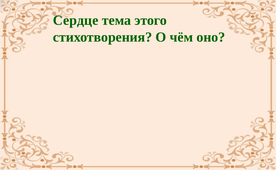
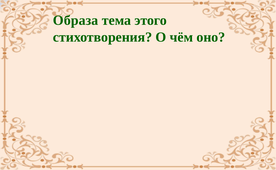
Сердце: Сердце -> Образа (76, 20)
